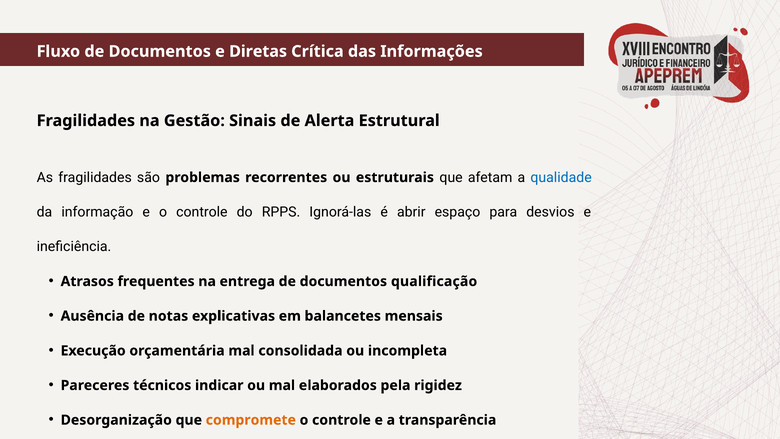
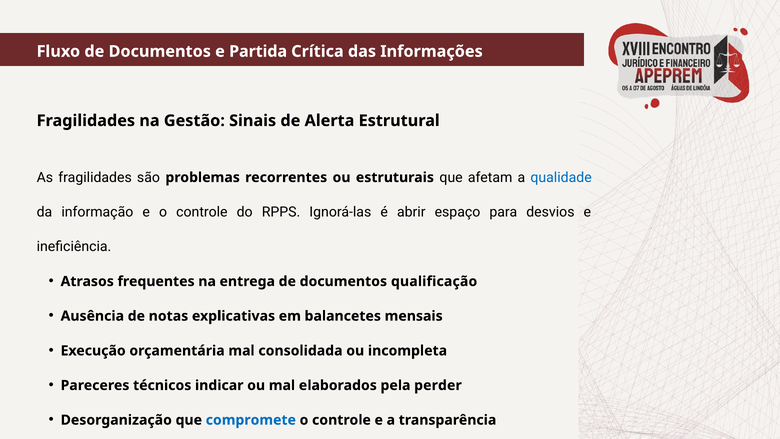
Diretas: Diretas -> Partida (258, 51)
rigidez: rigidez -> perder (438, 385)
compromete colour: orange -> blue (251, 420)
